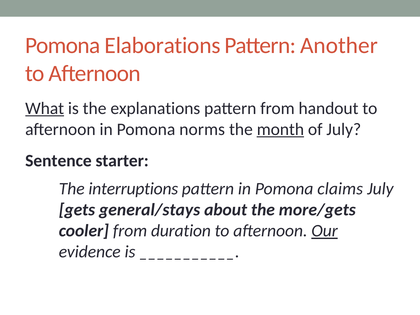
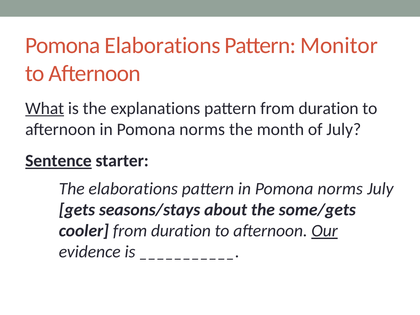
Another: Another -> Monitor (339, 45)
pattern from handout: handout -> duration (329, 108)
month underline: present -> none (280, 129)
Sentence underline: none -> present (58, 161)
The interruptions: interruptions -> elaborations (133, 189)
pattern in Pomona claims: claims -> norms (340, 189)
general/stays: general/stays -> seasons/stays (150, 210)
more/gets: more/gets -> some/gets (317, 210)
